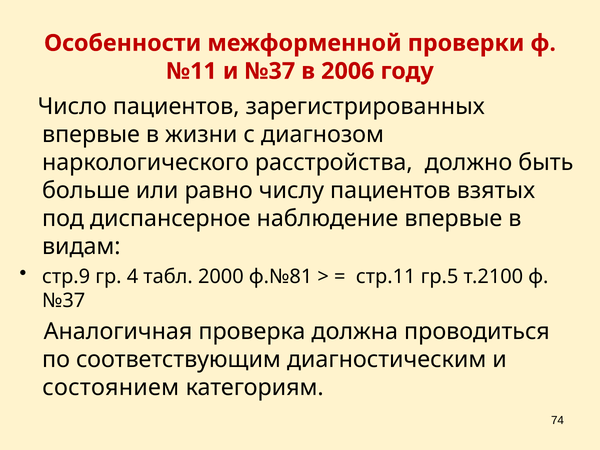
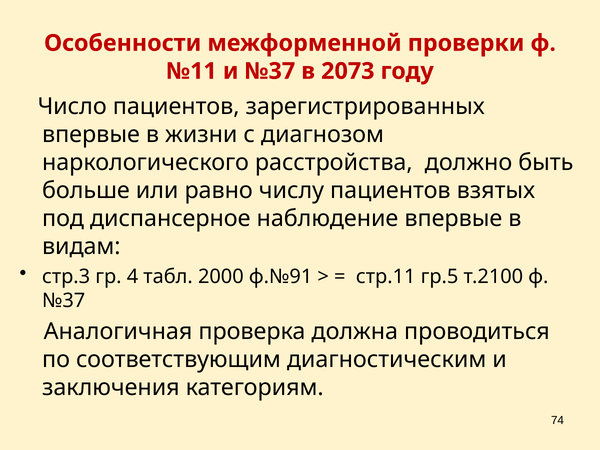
2006: 2006 -> 2073 (348, 71)
стр.9: стр.9 -> стр.3 (66, 276)
ф.№81: ф.№81 -> ф.№91 (281, 276)
состоянием: состоянием -> заключения (111, 387)
